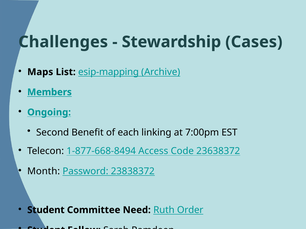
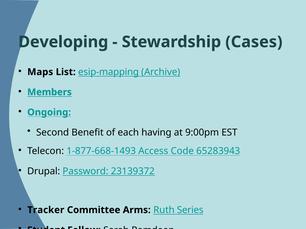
Challenges: Challenges -> Developing (63, 42)
linking: linking -> having (156, 133)
7:00pm: 7:00pm -> 9:00pm (202, 133)
1-877-668-8494: 1-877-668-8494 -> 1-877-668-1493 (101, 151)
23638372: 23638372 -> 65283943 (218, 151)
Month: Month -> Drupal (44, 172)
23838372: 23838372 -> 23139372 (133, 172)
Student: Student -> Tracker (46, 210)
Need: Need -> Arms (137, 210)
Order: Order -> Series (190, 210)
